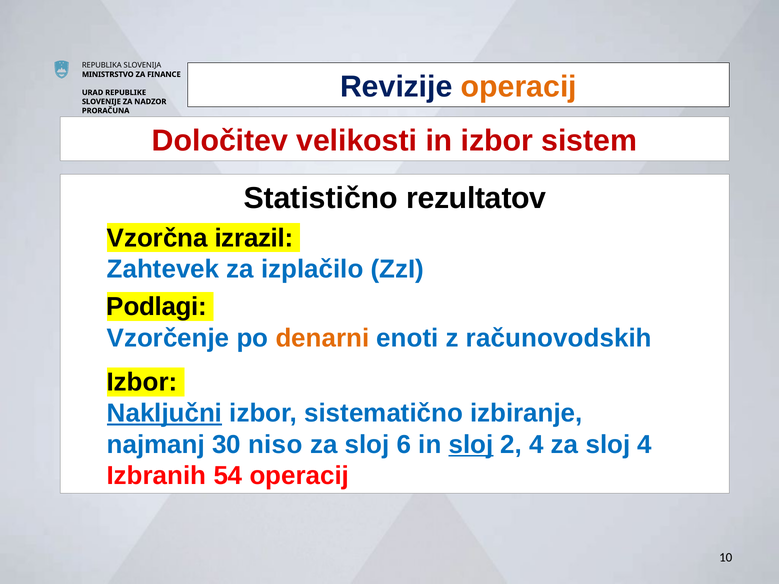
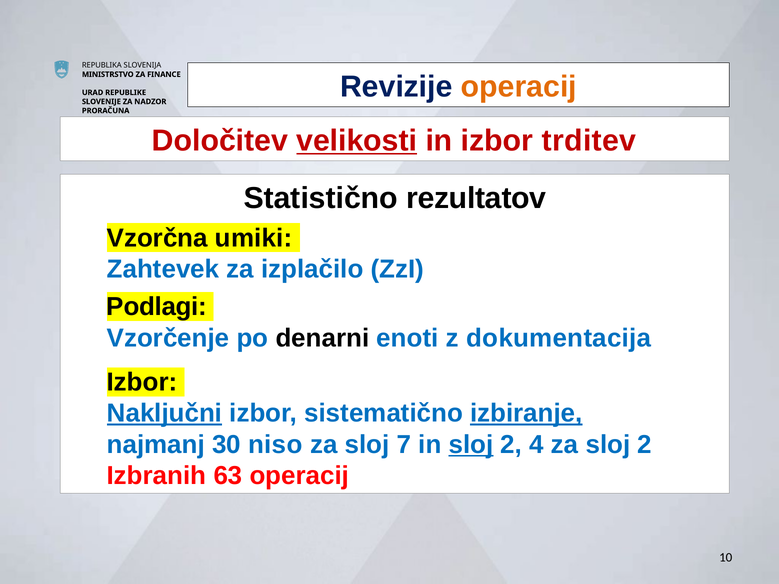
velikosti underline: none -> present (357, 141)
sistem: sistem -> trditev (589, 141)
izrazil: izrazil -> umiki (254, 238)
denarni colour: orange -> black (322, 338)
računovodskih: računovodskih -> dokumentacija (559, 338)
izbiranje underline: none -> present (526, 413)
6: 6 -> 7 (404, 445)
za sloj 4: 4 -> 2 (645, 445)
54: 54 -> 63 (228, 476)
